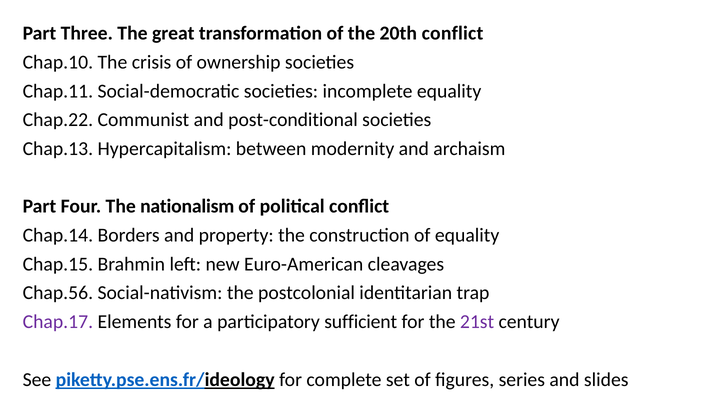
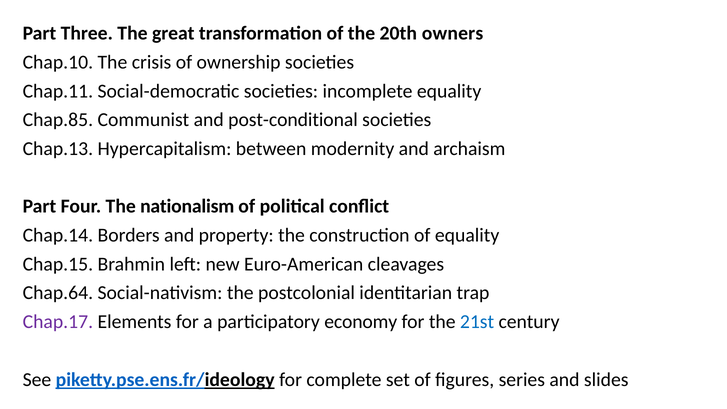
20th conflict: conflict -> owners (453, 33)
Chap.22: Chap.22 -> Chap.85 (58, 120)
Chap.56: Chap.56 -> Chap.64 (58, 293)
sufficient: sufficient -> economy (361, 322)
21st colour: purple -> blue (477, 322)
